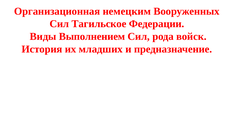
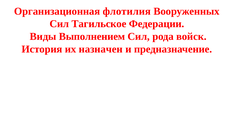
немецким: немецким -> флотилия (127, 11)
младших: младших -> назначен (101, 49)
